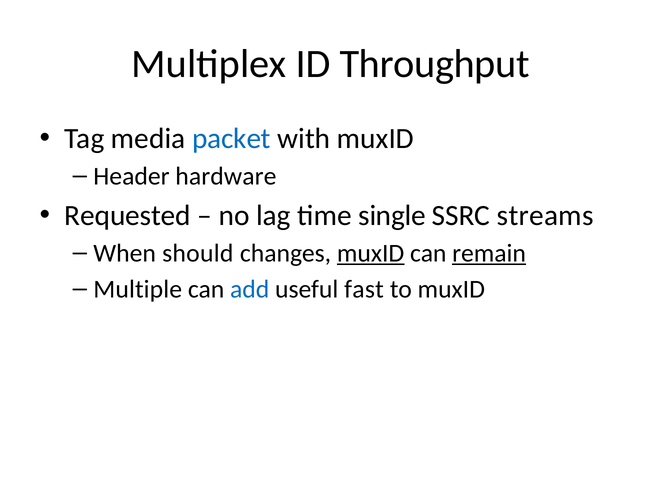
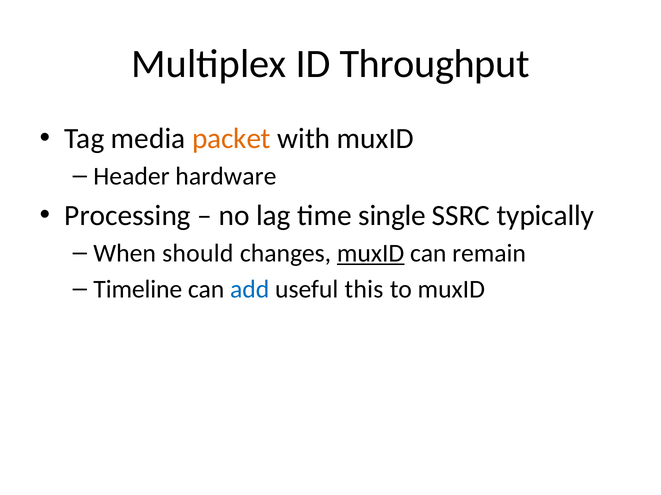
packet colour: blue -> orange (231, 139)
Requested: Requested -> Processing (128, 216)
streams: streams -> typically (545, 216)
remain underline: present -> none (489, 254)
Multiple: Multiple -> Timeline (138, 290)
fast: fast -> this (364, 290)
